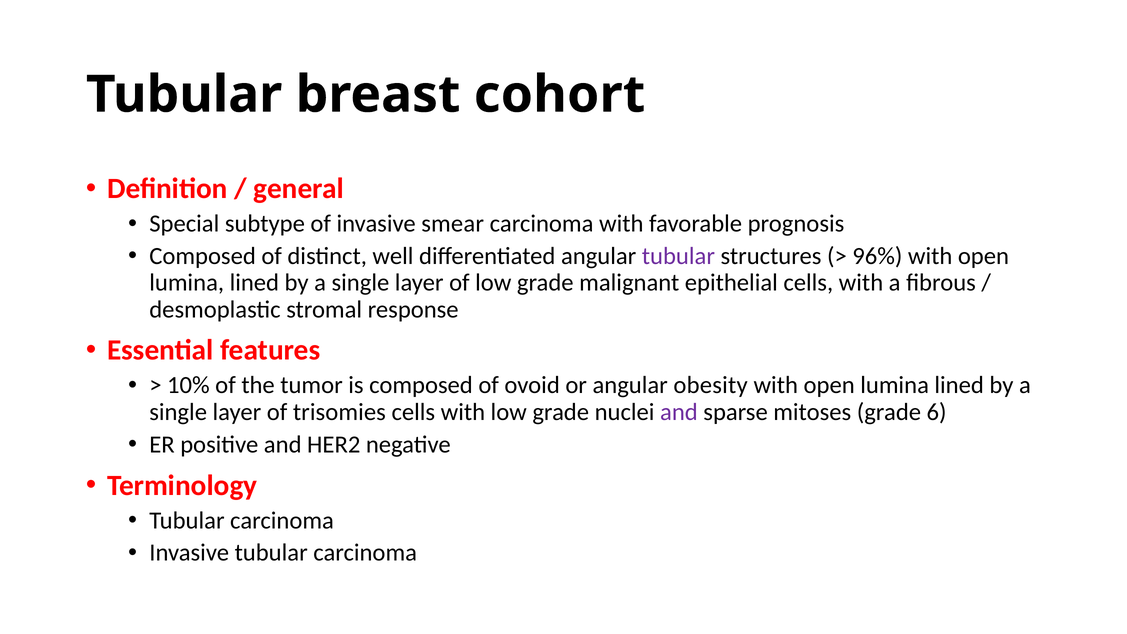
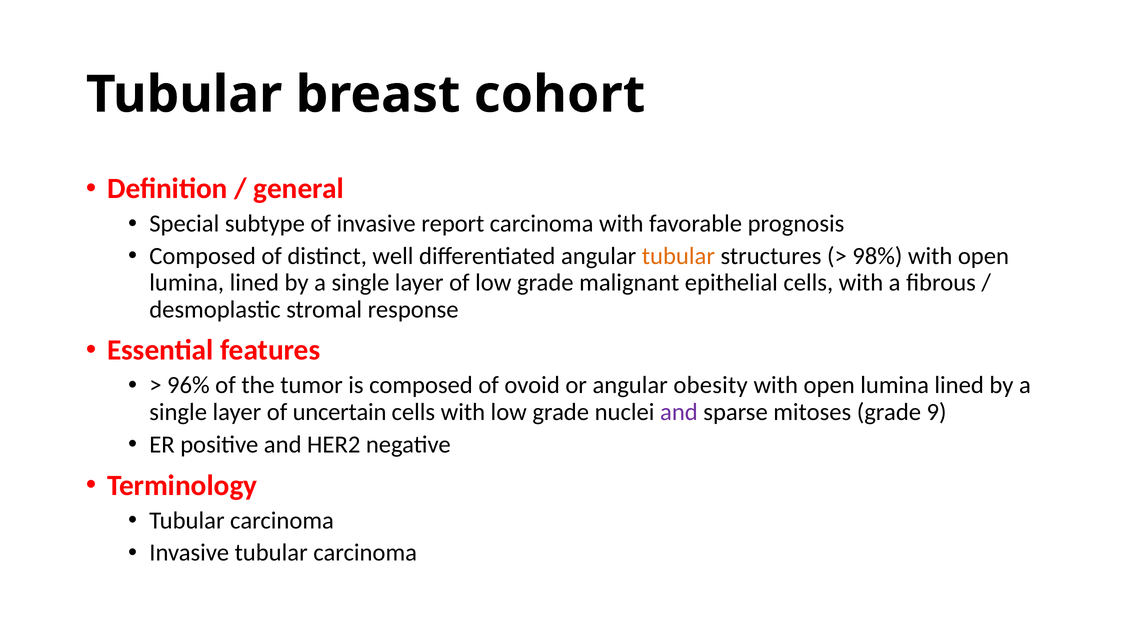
smear: smear -> report (453, 224)
tubular colour: purple -> orange (678, 256)
96%: 96% -> 98% (877, 256)
10%: 10% -> 96% (188, 385)
trisomies: trisomies -> uncertain (340, 412)
6: 6 -> 9 (937, 412)
